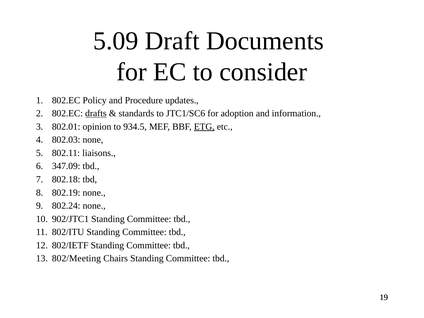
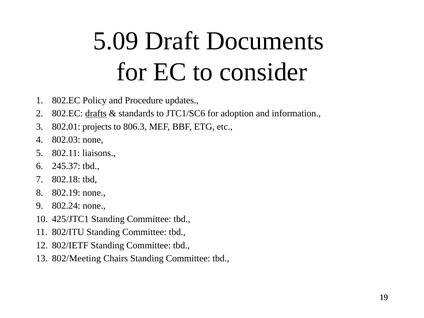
opinion: opinion -> projects (97, 127)
934.5: 934.5 -> 806.3 (135, 127)
ETG underline: present -> none (204, 127)
347.09: 347.09 -> 245.37 (66, 166)
902/JTC1: 902/JTC1 -> 425/JTC1 (70, 219)
